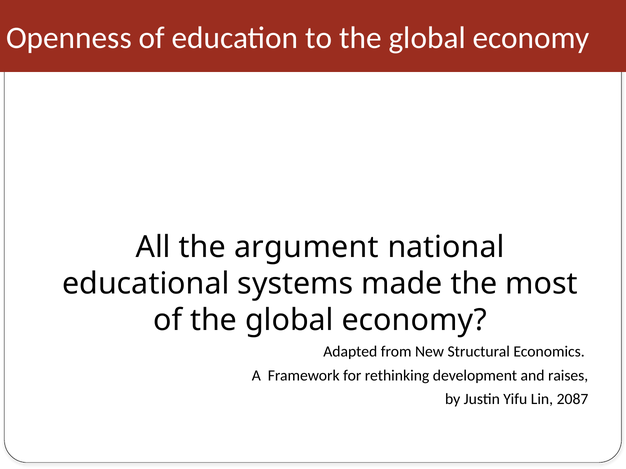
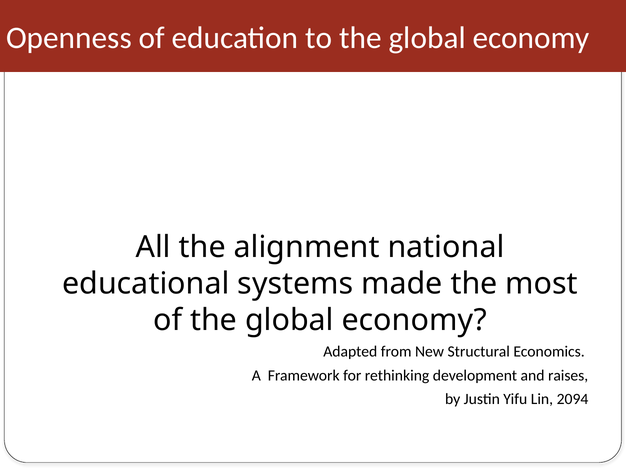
argument: argument -> alignment (307, 247)
2087: 2087 -> 2094 (573, 400)
